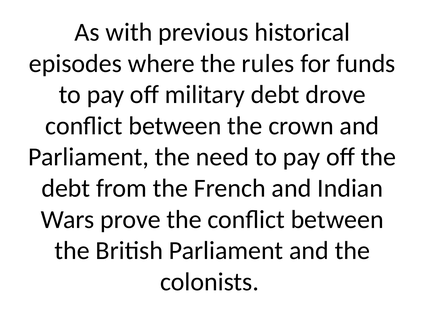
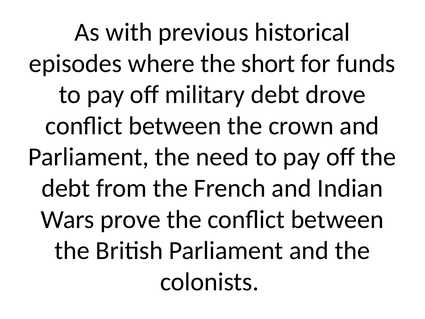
rules: rules -> short (268, 63)
